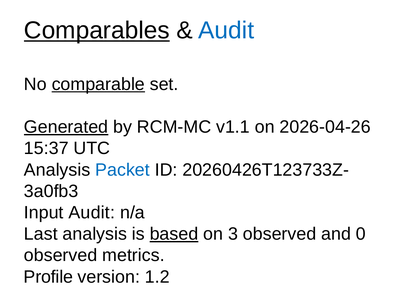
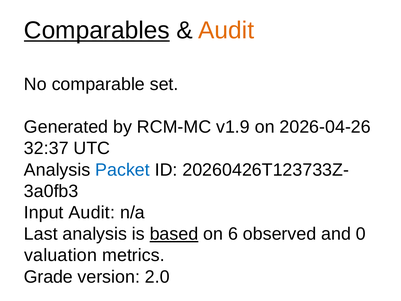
Audit colour: blue -> orange (226, 30)
comparable underline: present -> none (98, 84)
Generated underline: present -> none (66, 127)
v1.1: v1.1 -> v1.9 (233, 127)
15:37: 15:37 -> 32:37 (46, 148)
3: 3 -> 6 (233, 234)
observed: observed -> valuation (61, 255)
Profile: Profile -> Grade (48, 277)
1.2: 1.2 -> 2.0 (157, 277)
